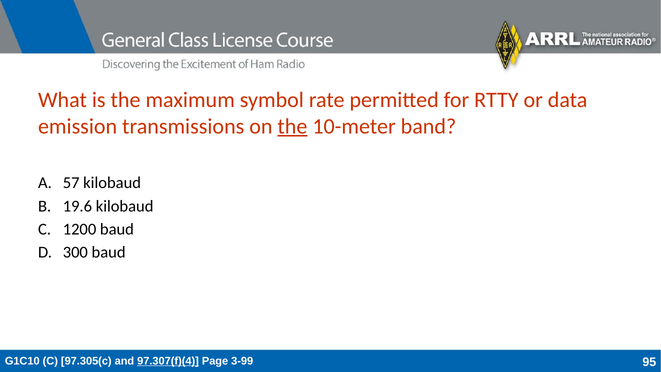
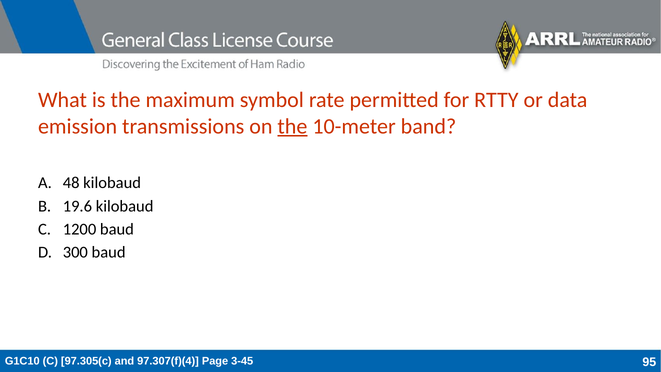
57: 57 -> 48 (71, 183)
97.307(f)(4 underline: present -> none (168, 361)
3-99: 3-99 -> 3-45 (242, 361)
